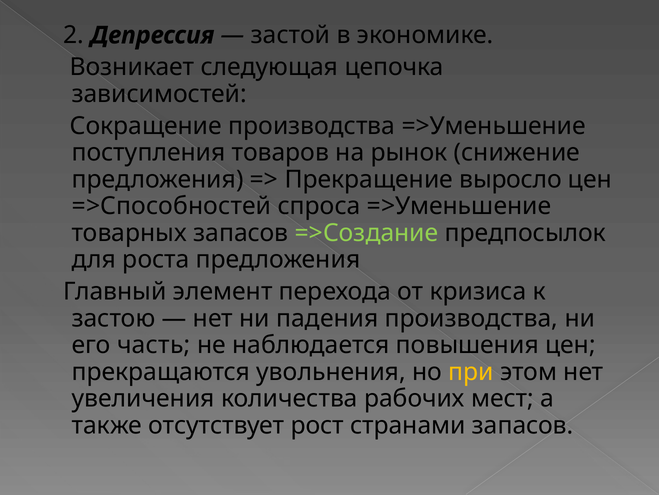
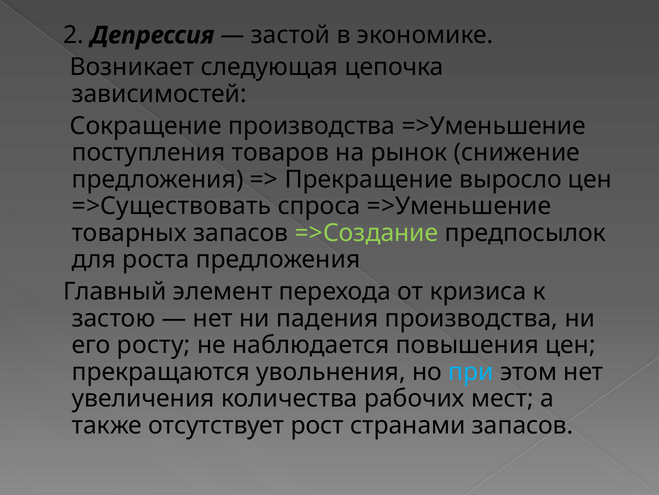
=>Способностей: =>Способностей -> =>Существовать (171, 206)
часть: часть -> росту (154, 345)
при colour: yellow -> light blue (471, 371)
